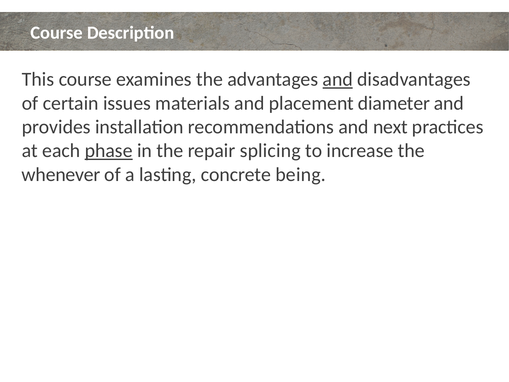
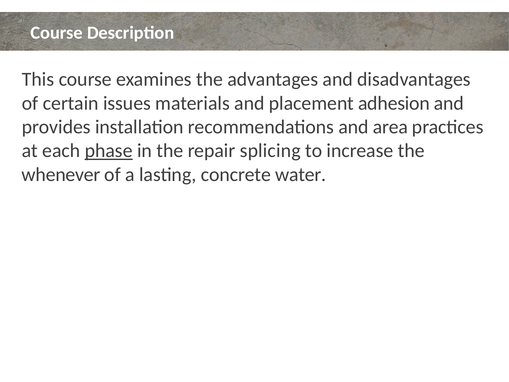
and underline: present -> none (338, 79)
diameter: diameter -> adhesion (394, 103)
next: next -> area (390, 127)
being: being -> water (301, 174)
